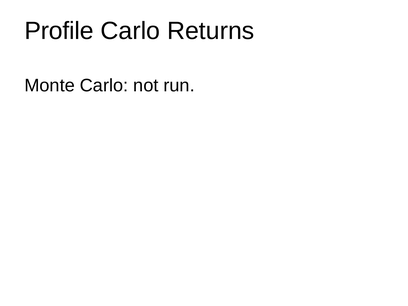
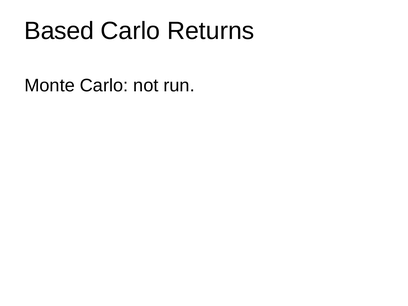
Profile: Profile -> Based (59, 31)
